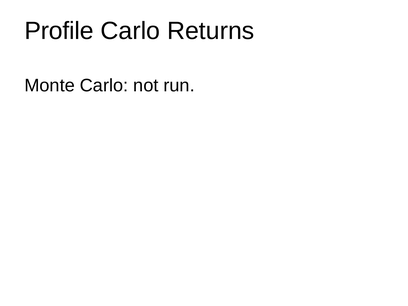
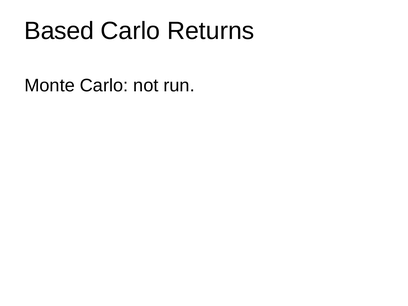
Profile: Profile -> Based (59, 31)
